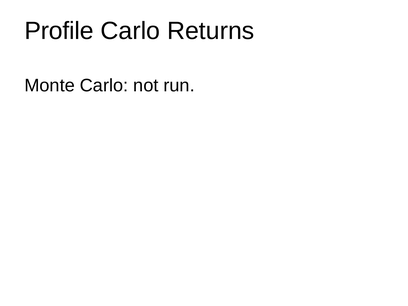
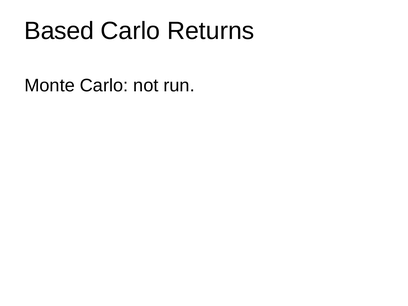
Profile: Profile -> Based (59, 31)
